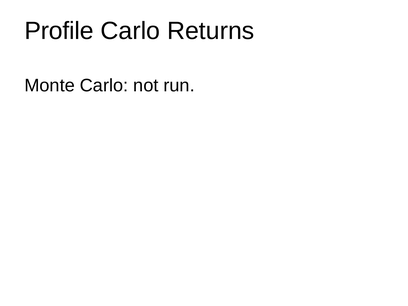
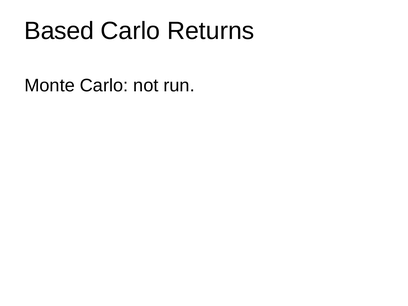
Profile: Profile -> Based (59, 31)
